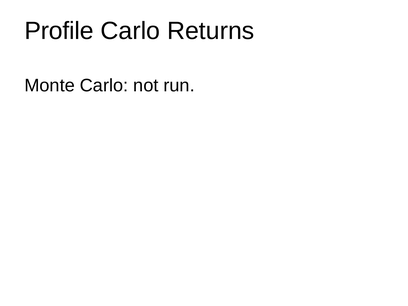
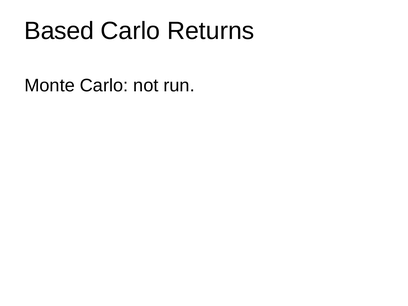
Profile: Profile -> Based (59, 31)
